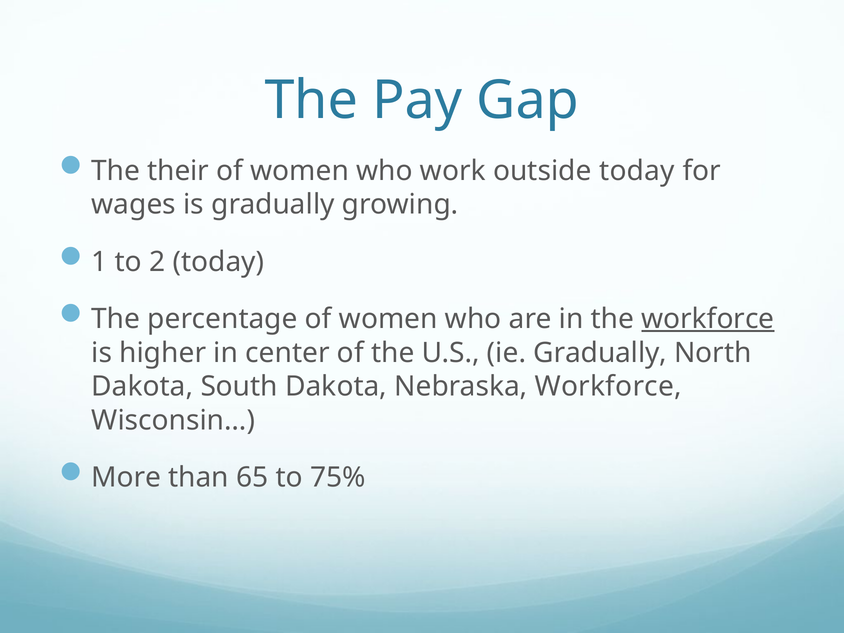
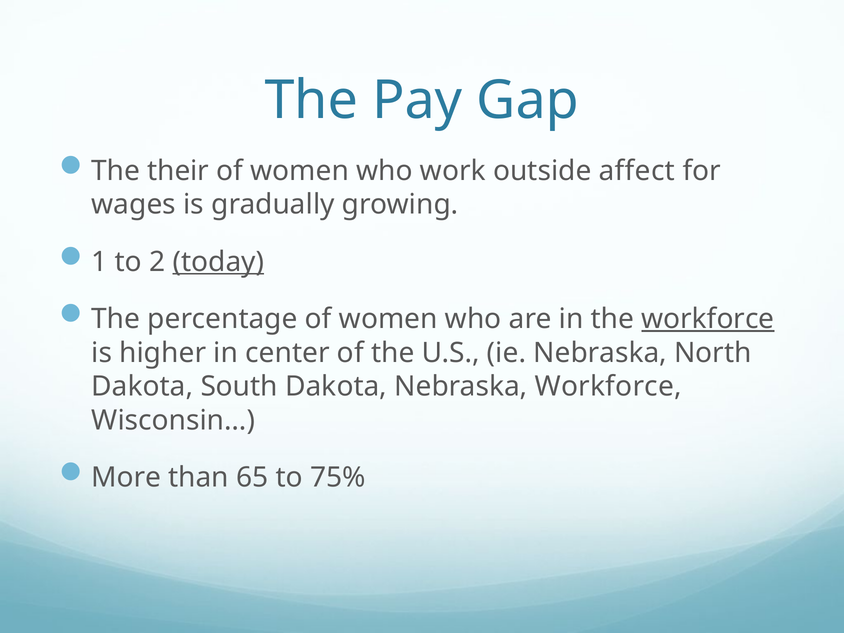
outside today: today -> affect (637, 171)
today underline: none -> present (218, 262)
ie Gradually: Gradually -> Nebraska (600, 353)
